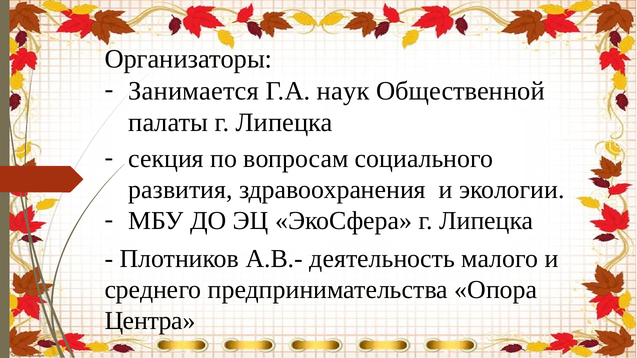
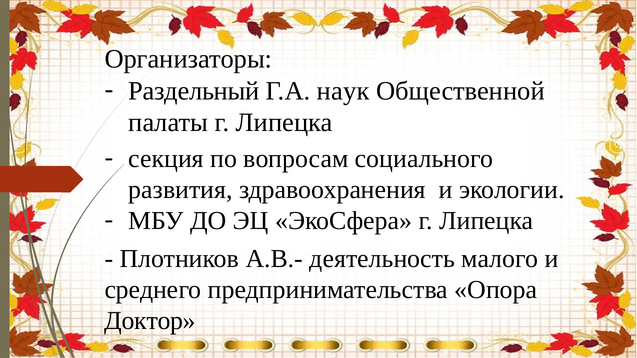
Занимается: Занимается -> Раздельный (194, 91)
Центра: Центра -> Доктор (150, 321)
